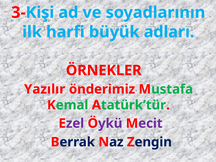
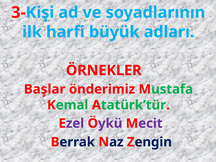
Yazılır: Yazılır -> Başlar (45, 89)
